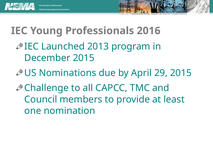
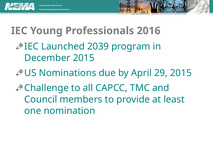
2013: 2013 -> 2039 (98, 46)
